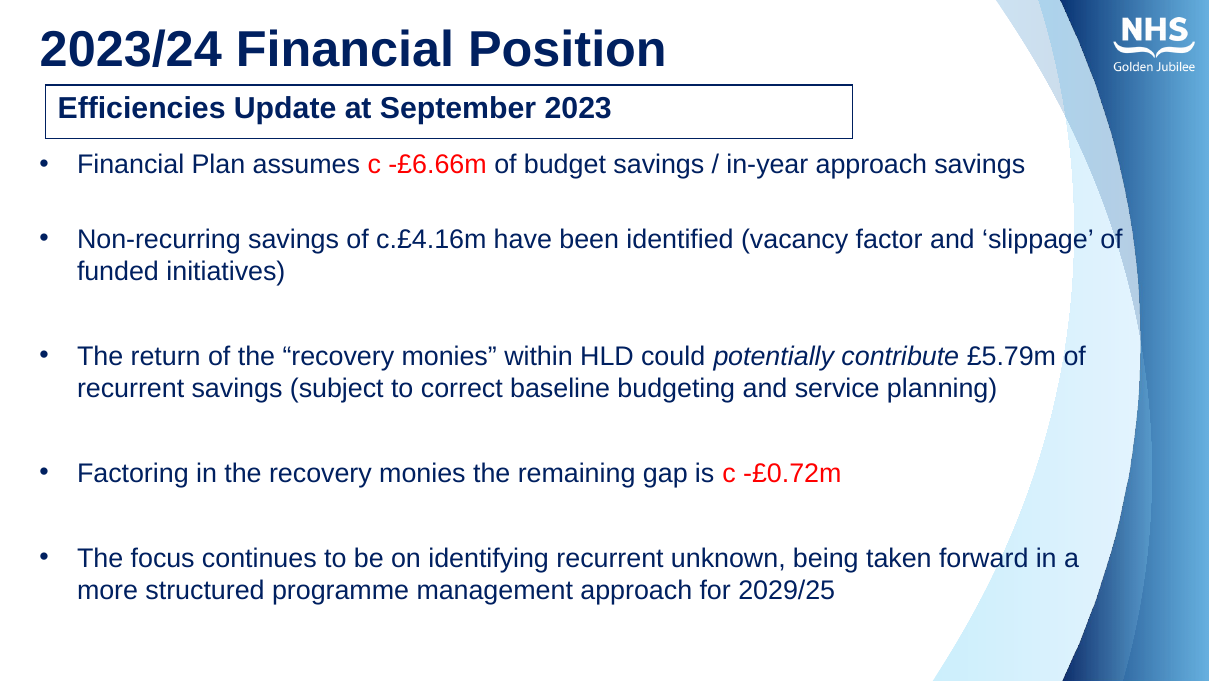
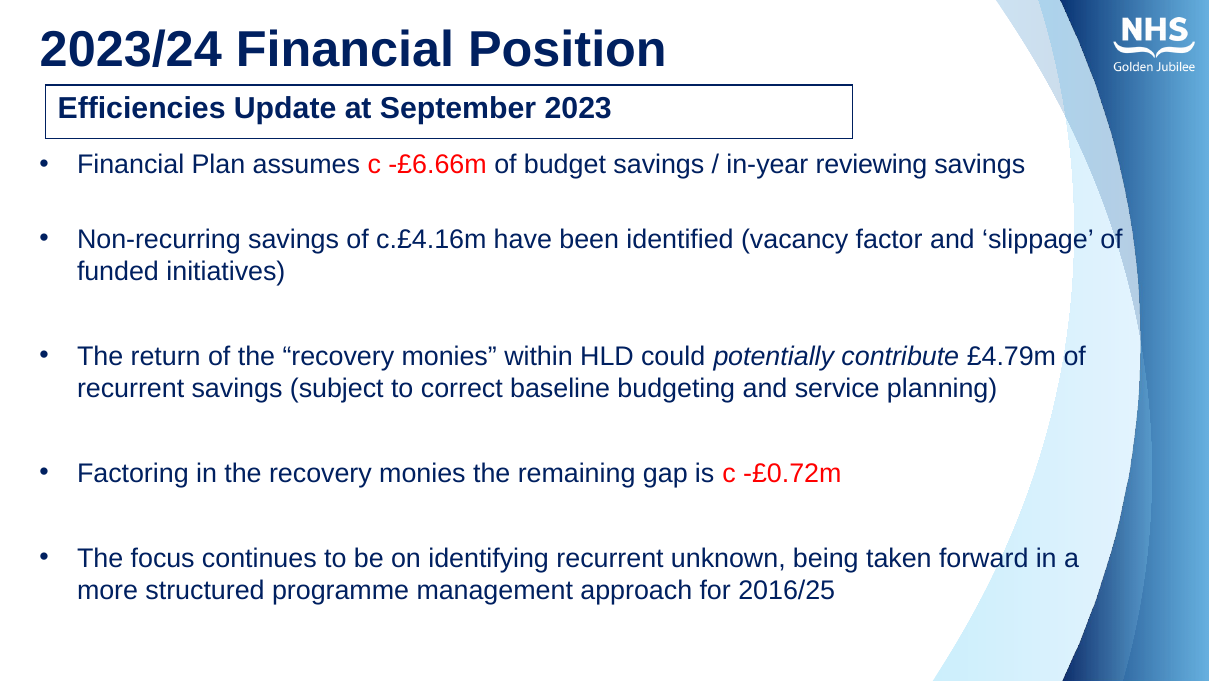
in-year approach: approach -> reviewing (871, 165)
£5.79m: £5.79m -> £4.79m (1011, 356)
2029/25: 2029/25 -> 2016/25 (787, 590)
